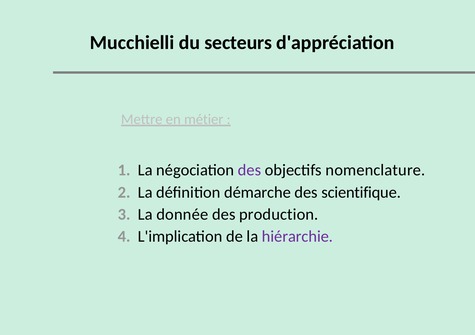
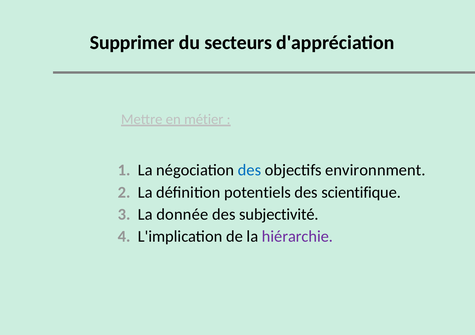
Mucchielli: Mucchielli -> Supprimer (132, 43)
des colour: purple -> blue (250, 170)
nomenclature: nomenclature -> environnment (375, 170)
démarche: démarche -> potentiels (258, 193)
production: production -> subjectivité (279, 215)
